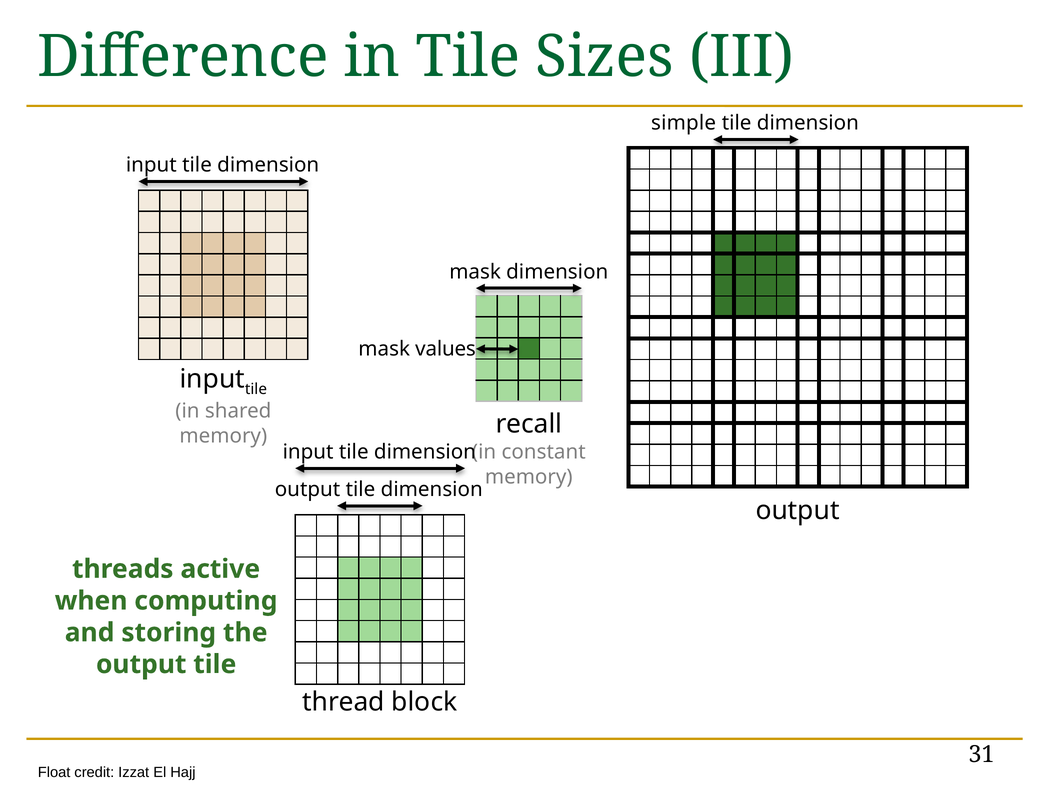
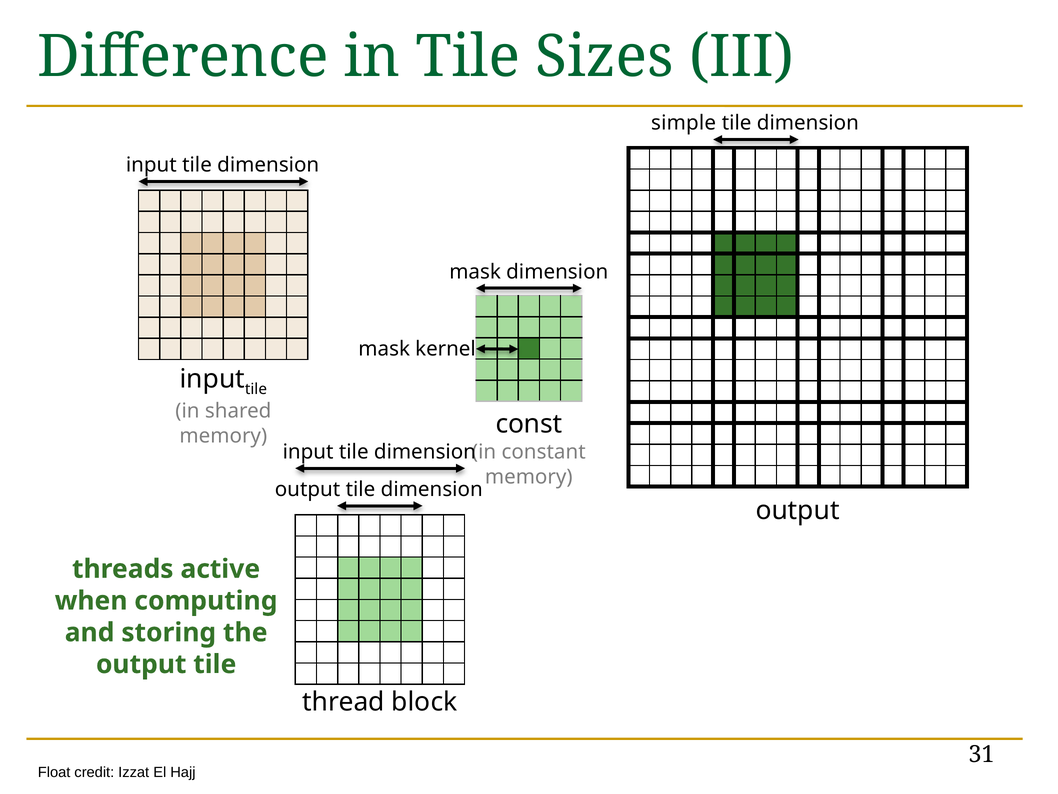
values: values -> kernel (445, 349)
recall: recall -> const (529, 424)
